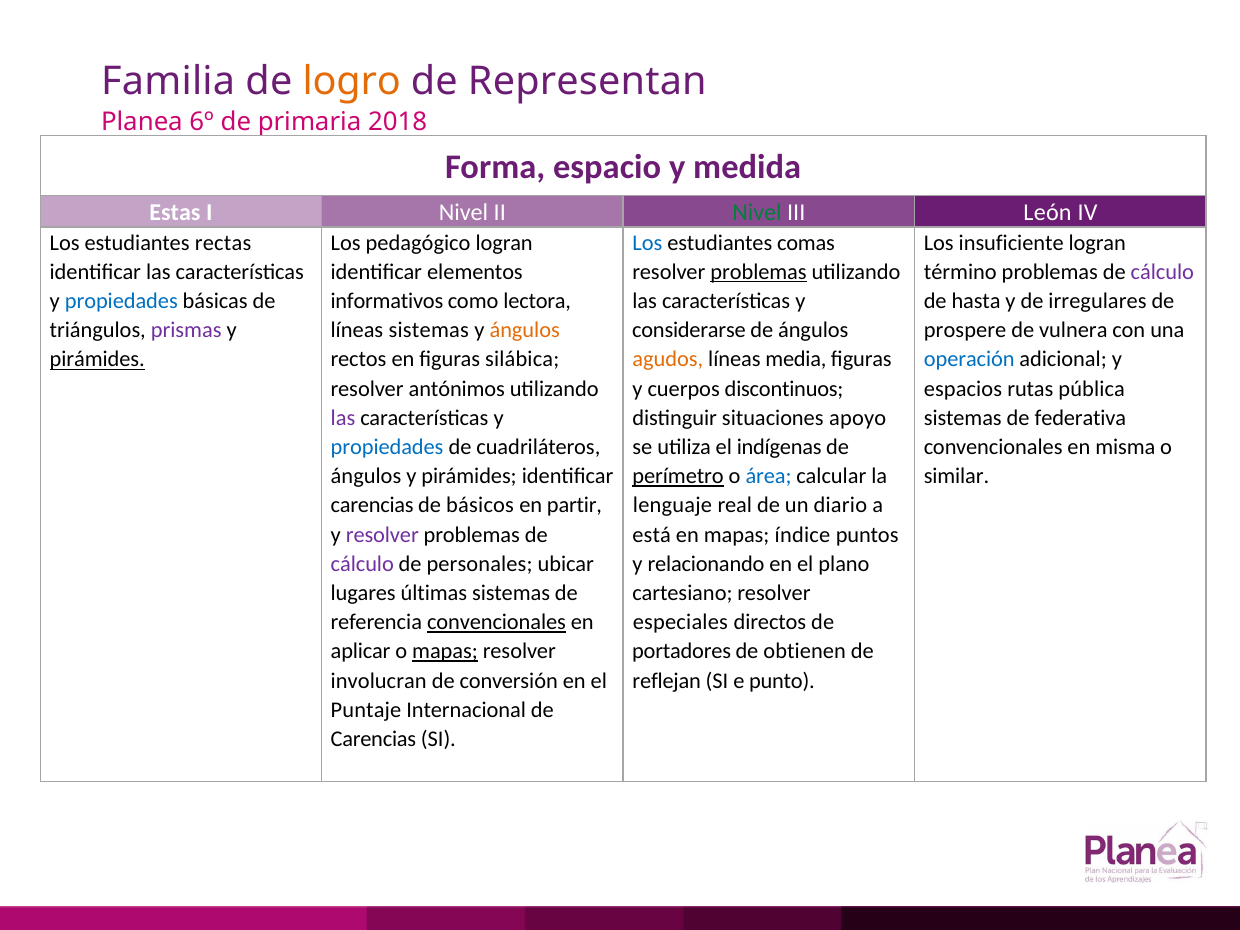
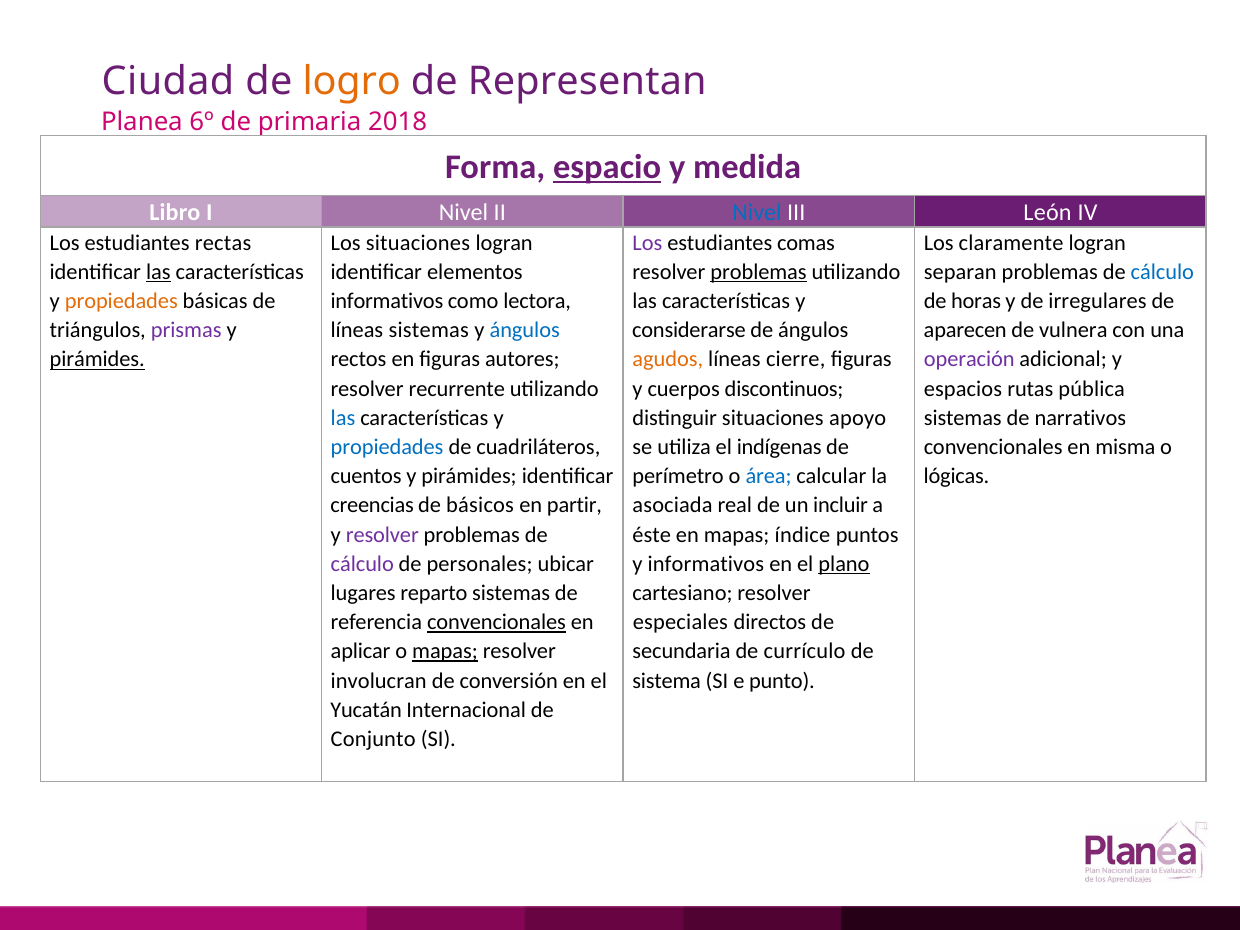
Familia: Familia -> Ciudad (168, 81)
espacio underline: none -> present (607, 167)
Estas: Estas -> Libro (175, 213)
Nivel colour: green -> blue (757, 213)
Los pedagógico: pedagógico -> situaciones (418, 243)
Los colour: blue -> purple (647, 243)
insuficiente: insuficiente -> claramente (1011, 243)
las underline: none -> present (158, 272)
término: término -> separan (960, 272)
cálculo colour: purple -> blue (1162, 272)
propiedades colour: blue -> orange (121, 301)
hasta: hasta -> horas (976, 301)
ángulos colour: orange -> blue (525, 330)
prospere: prospere -> aparecen (965, 330)
silábica: silábica -> autores (522, 360)
media: media -> cierre (796, 360)
operación colour: blue -> purple (969, 360)
antónimos: antónimos -> recurrente (457, 389)
las colour: purple -> blue (343, 418)
federativa: federativa -> narrativos (1080, 418)
ángulos: ángulos -> cuentos (366, 476)
perímetro underline: present -> none (678, 476)
similar: similar -> lógicas (957, 476)
carencias: carencias -> creencias (372, 506)
lenguaje: lenguaje -> asociada (673, 506)
diario: diario -> incluir (841, 506)
está: está -> éste (652, 535)
y relacionando: relacionando -> informativos (706, 564)
plano underline: none -> present (844, 564)
últimas: últimas -> reparto (434, 593)
portadores: portadores -> secundaria (682, 652)
obtienen: obtienen -> currículo (805, 652)
reflejan: reflejan -> sistema (667, 681)
Puntaje: Puntaje -> Yucatán (366, 710)
Carencias: Carencias -> Conjunto (373, 739)
